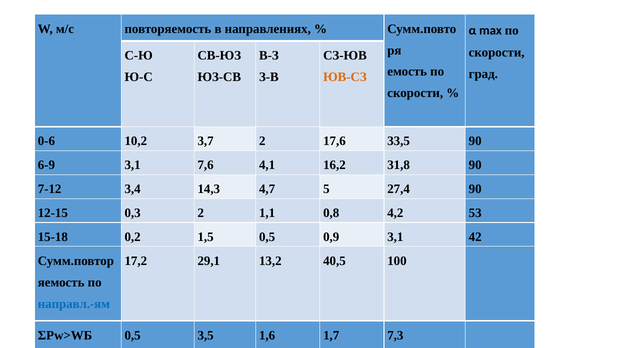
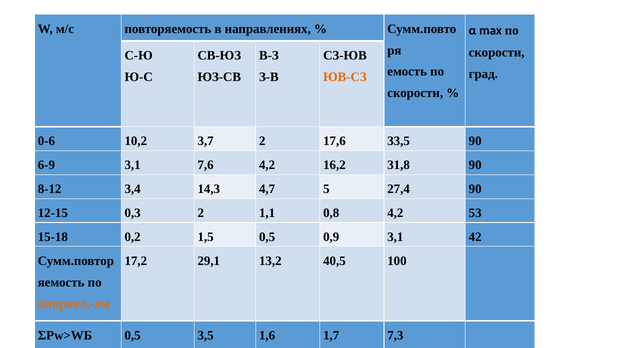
7,6 4,1: 4,1 -> 4,2 (267, 165)
7-12: 7-12 -> 8-12 (50, 189)
направл.-ям colour: blue -> orange (74, 304)
